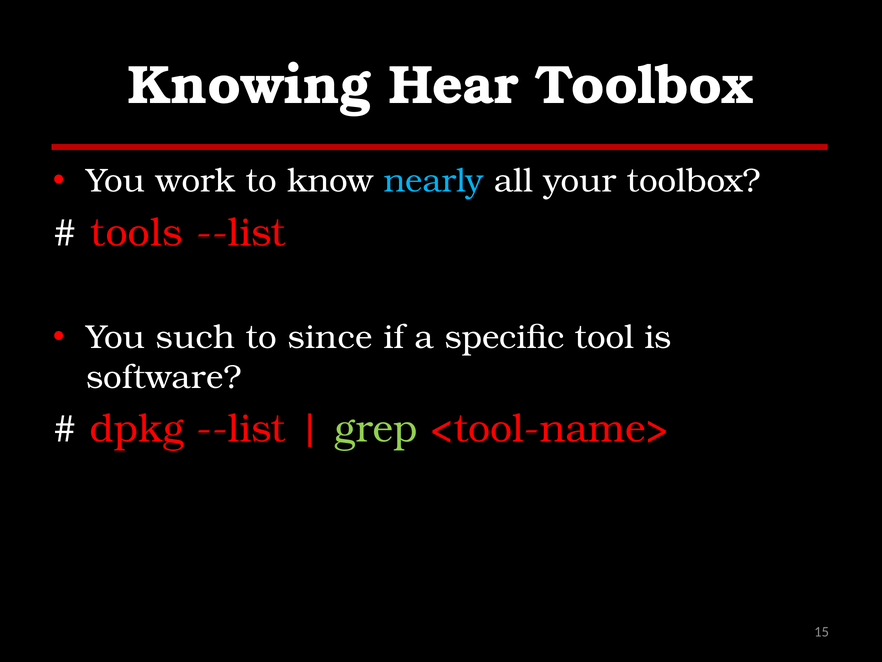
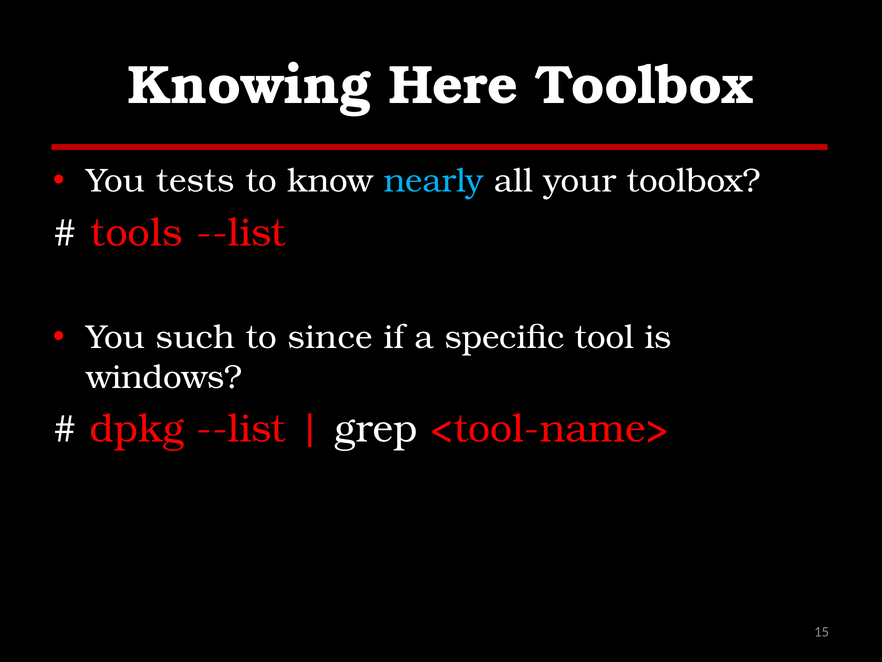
Hear: Hear -> Here (453, 85)
work: work -> tests (195, 181)
software: software -> windows (164, 377)
grep colour: light green -> white (376, 429)
